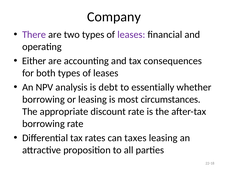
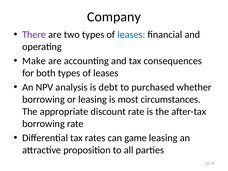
leases colour: purple -> blue (131, 35)
Either: Either -> Make (34, 61)
essentially: essentially -> purchased (153, 87)
taxes: taxes -> game (136, 138)
